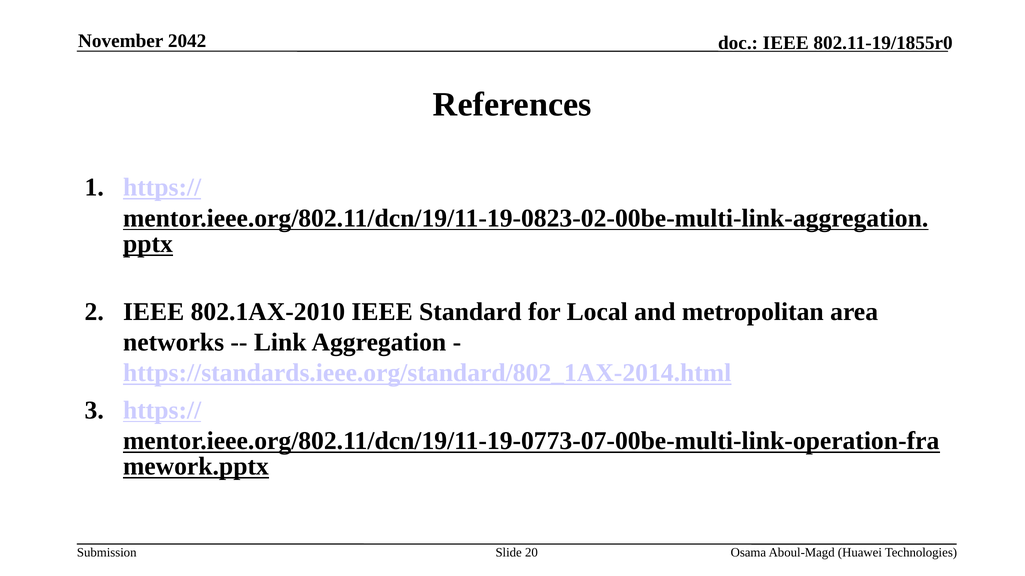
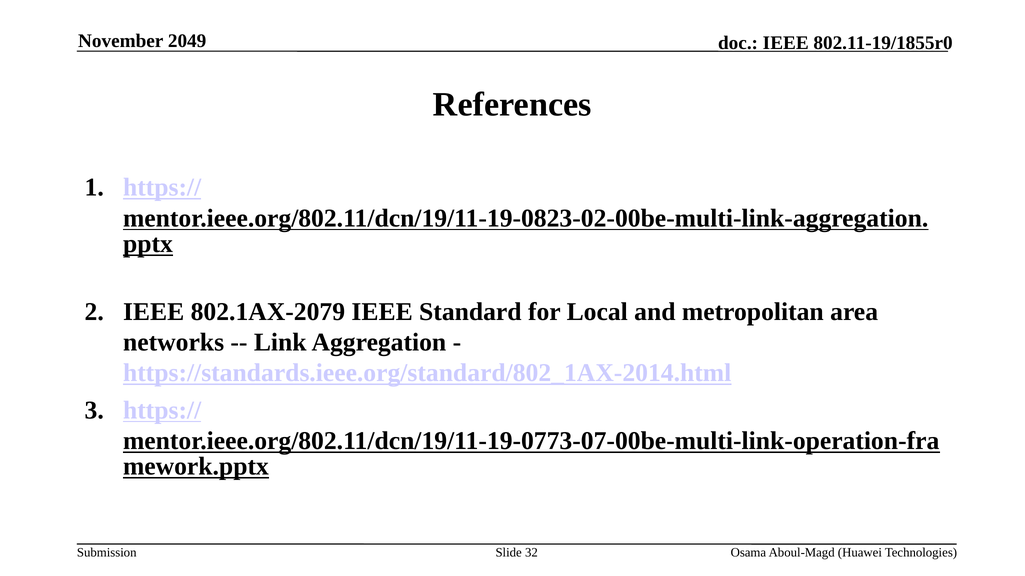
2042: 2042 -> 2049 (187, 41)
802.1AX-2010: 802.1AX-2010 -> 802.1AX-2079 (268, 312)
20: 20 -> 32 (531, 553)
